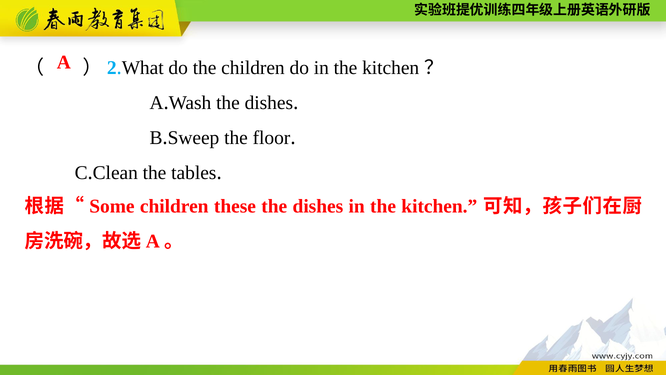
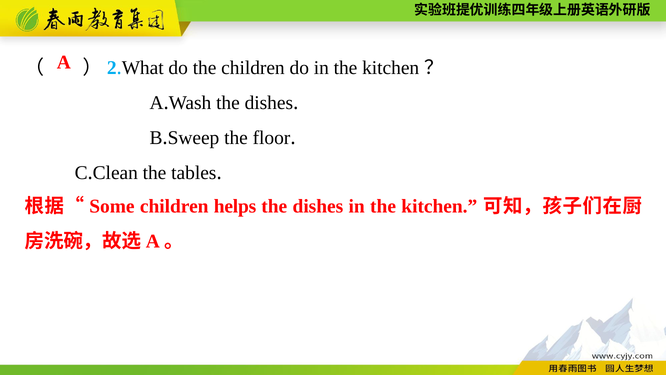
these: these -> helps (235, 206)
